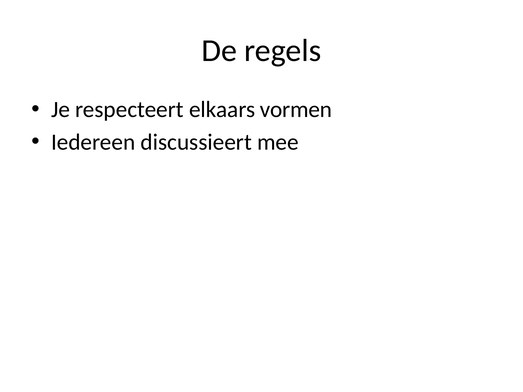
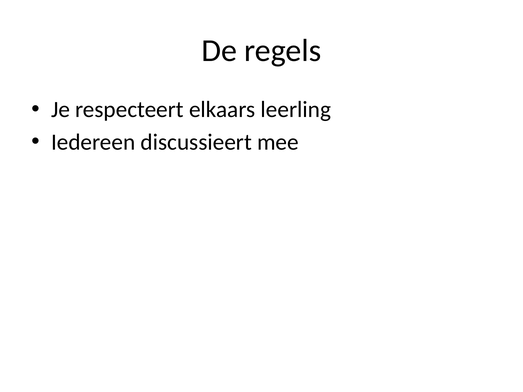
vormen: vormen -> leerling (296, 110)
